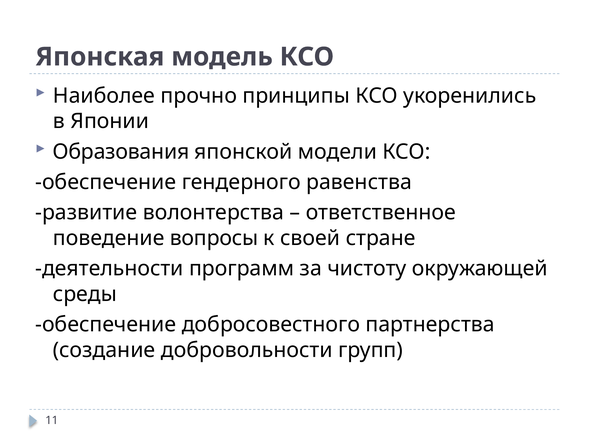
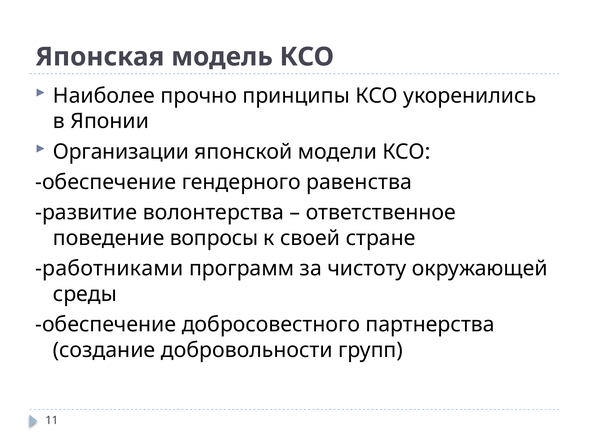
Образования: Образования -> Организации (121, 152)
деятельности: деятельности -> работниками (109, 268)
